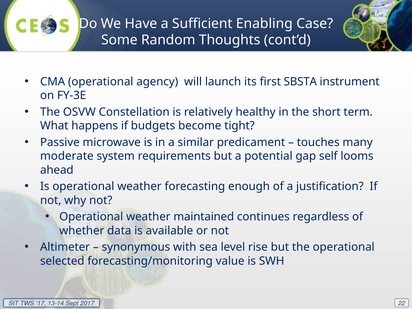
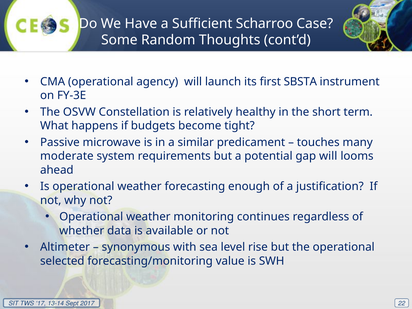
Enabling: Enabling -> Scharroo (264, 24)
gap self: self -> will (328, 156)
maintained: maintained -> monitoring (204, 217)
